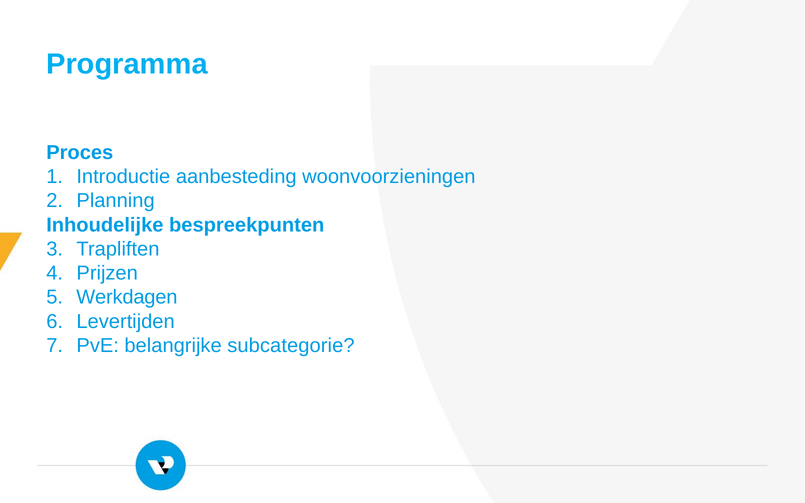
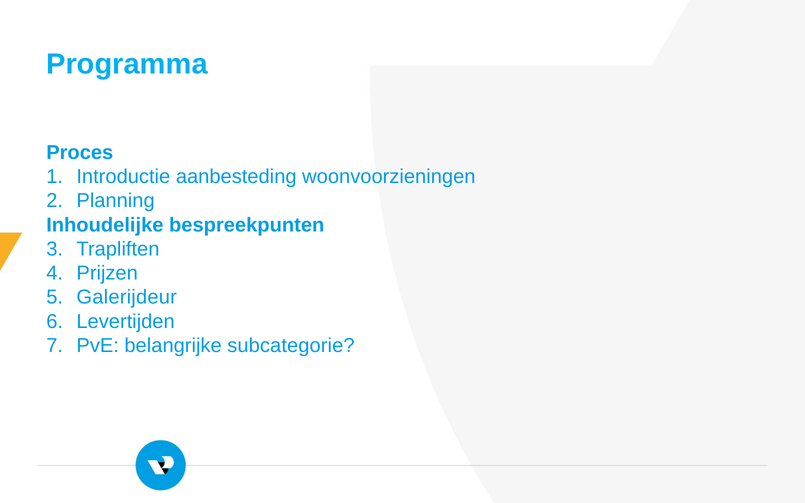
Werkdagen: Werkdagen -> Galerijdeur (127, 297)
